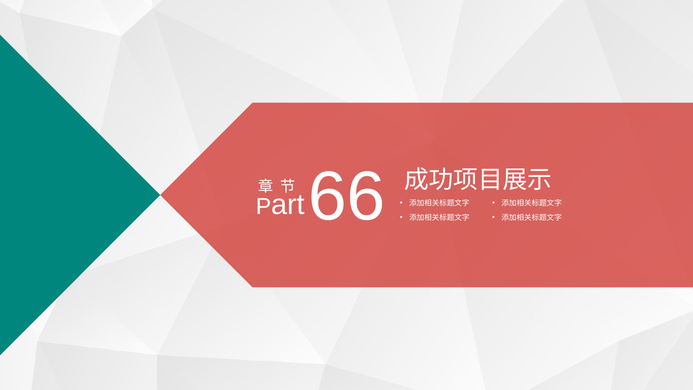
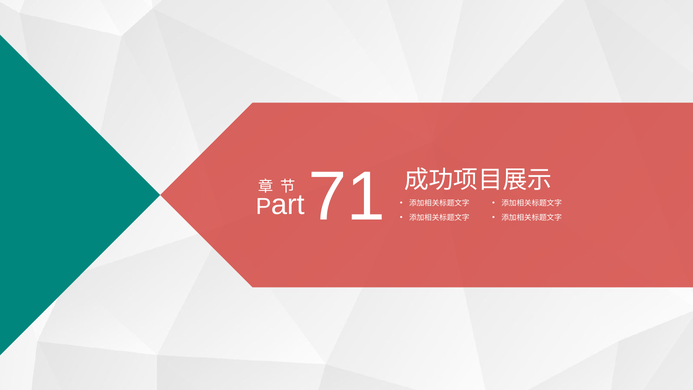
66: 66 -> 71 (347, 197)
